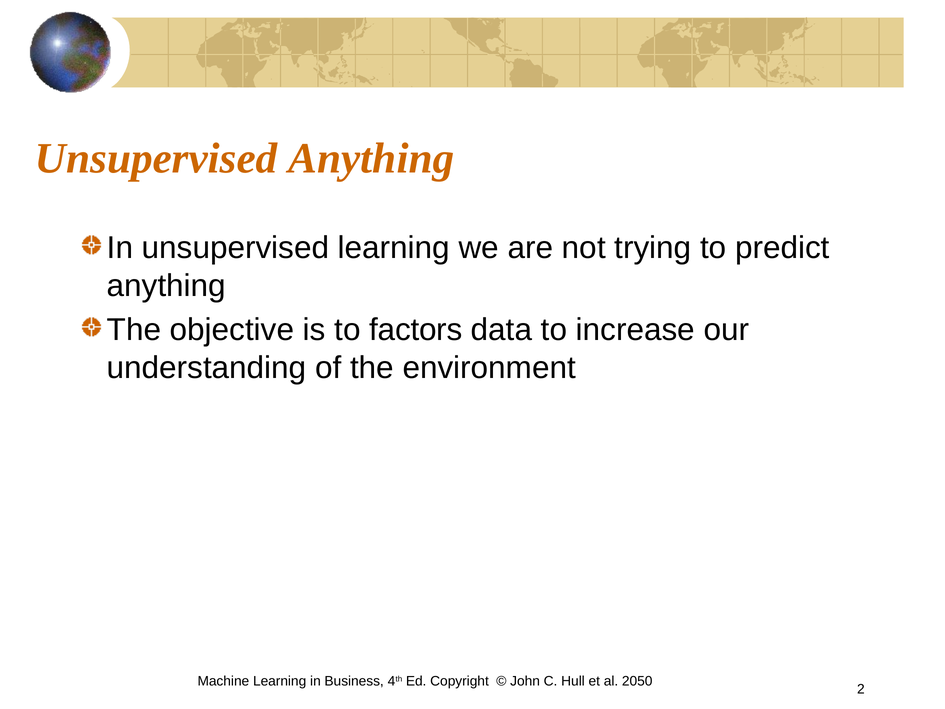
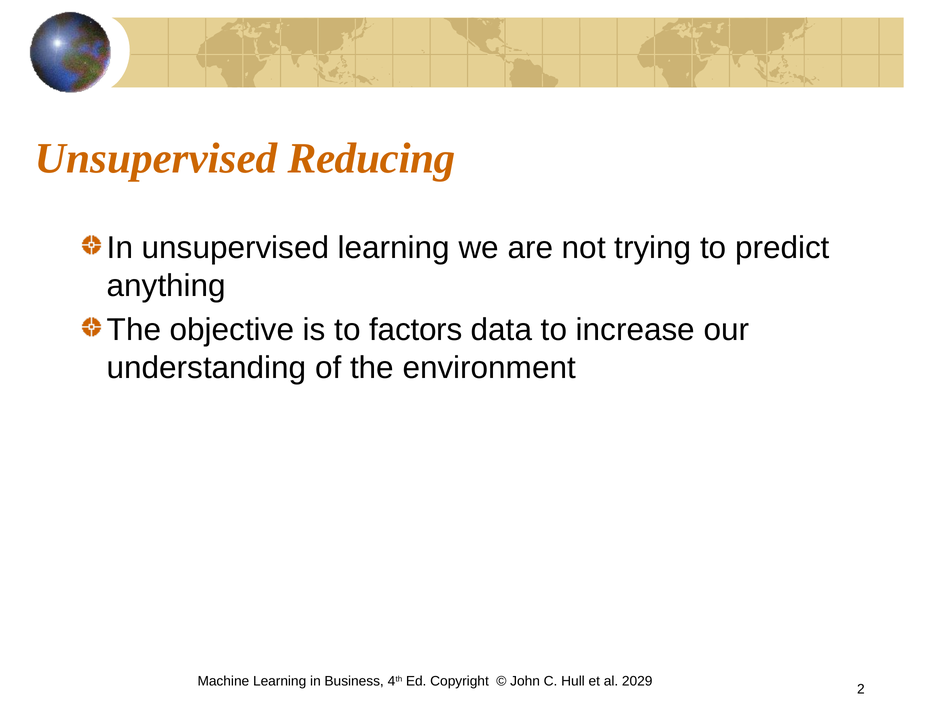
Unsupervised Anything: Anything -> Reducing (372, 158)
2050: 2050 -> 2029 (637, 681)
